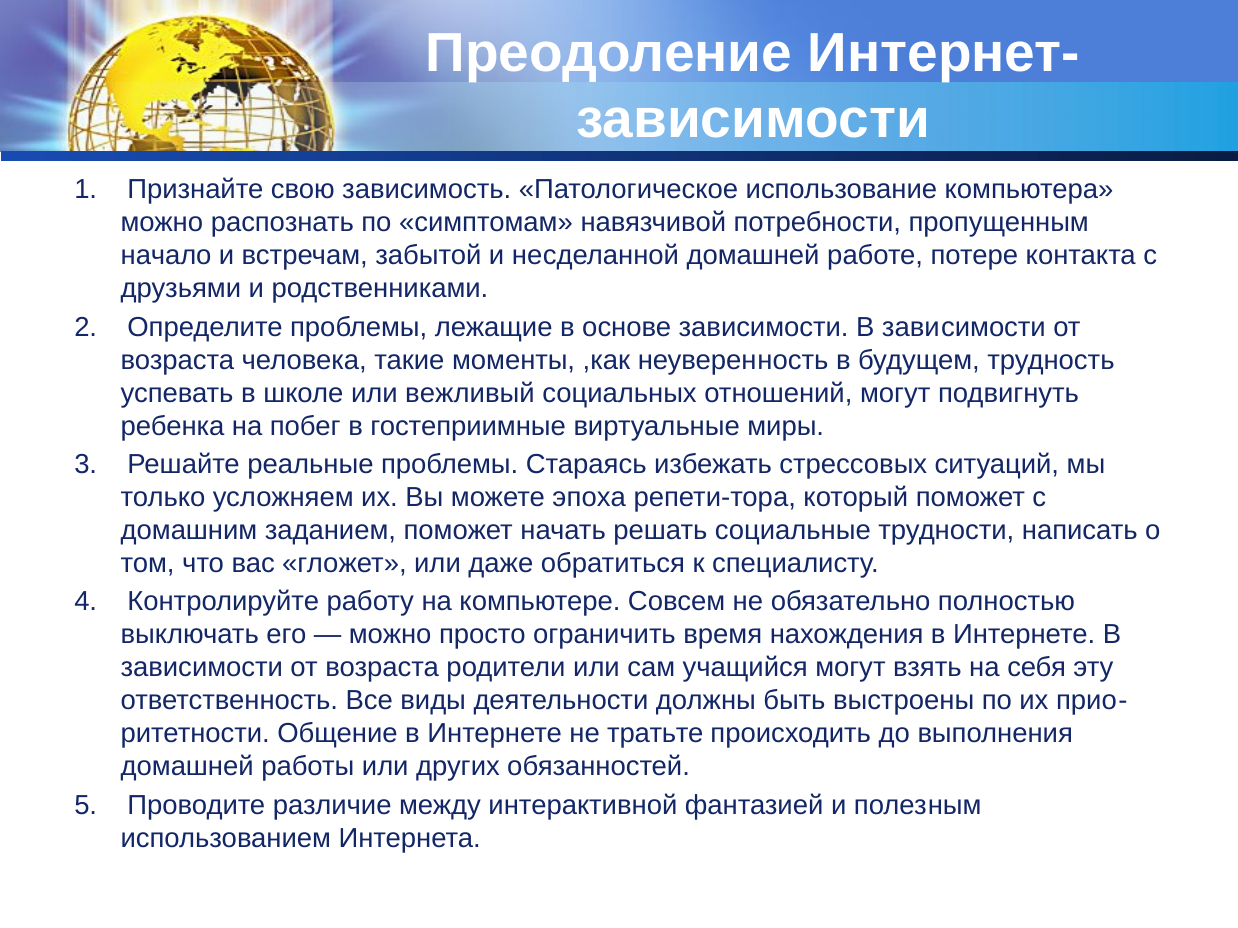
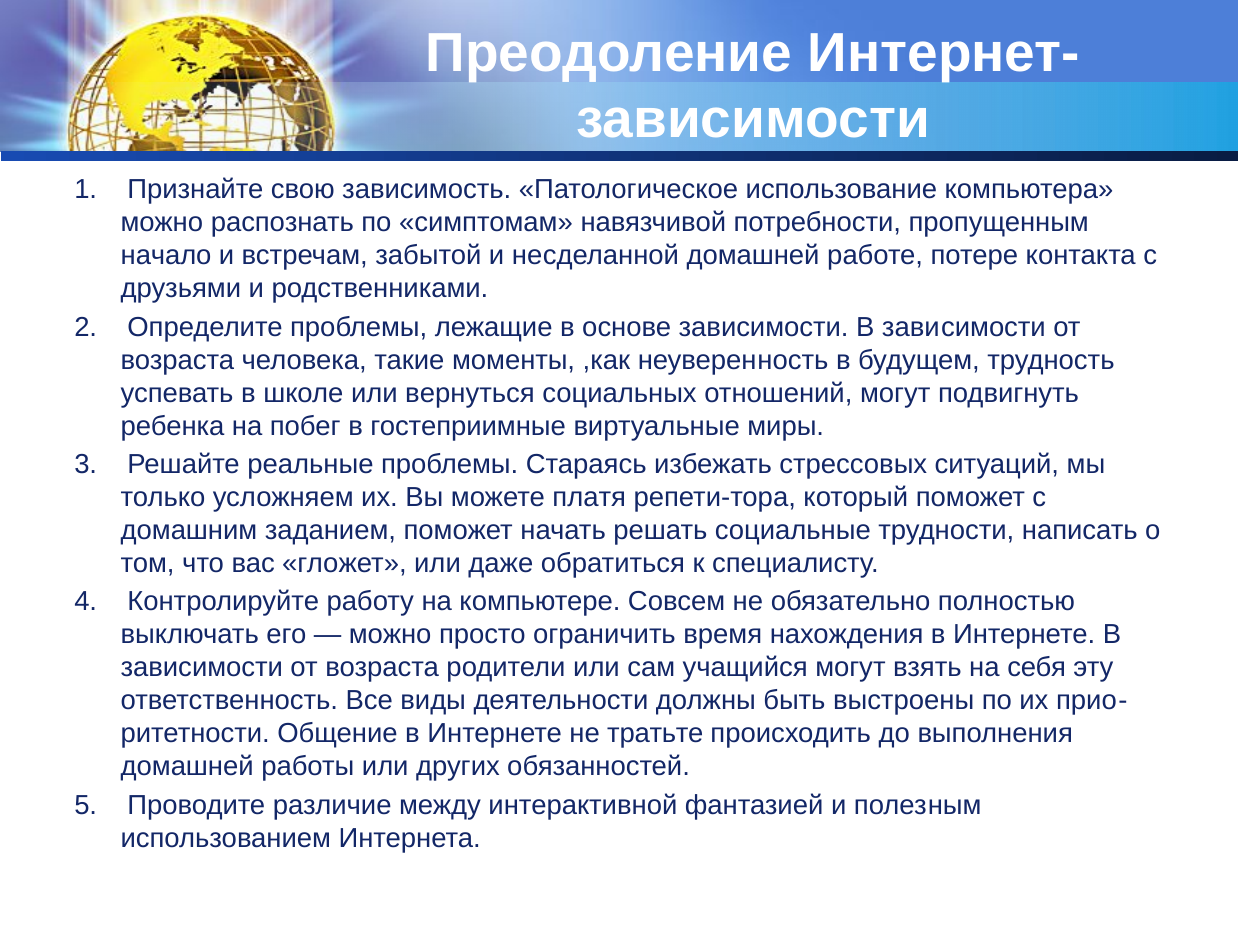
вежливый: вежливый -> вернуться (470, 393)
эпоха: эпоха -> платя (589, 498)
